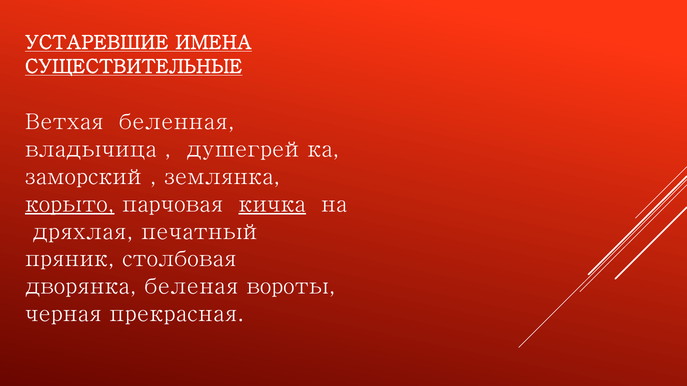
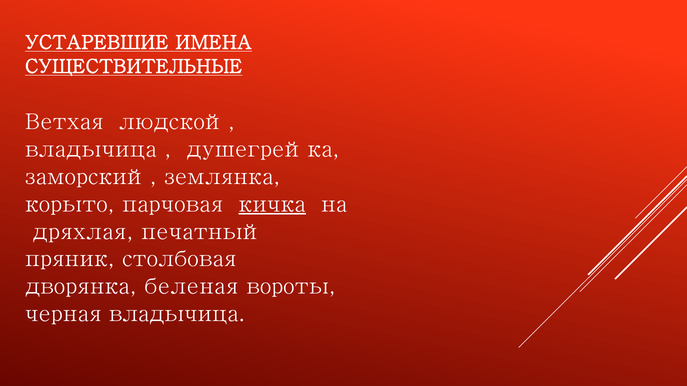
беленная: беленная -> людской (177, 122)
корыто underline: present -> none (70, 204)
черная прекрасная: прекрасная -> владычица (177, 314)
